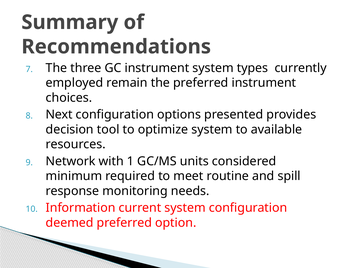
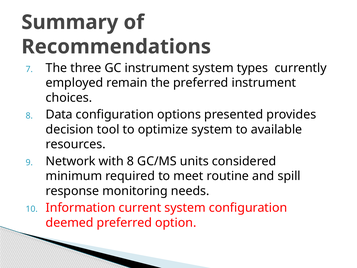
Next: Next -> Data (59, 114)
with 1: 1 -> 8 (131, 161)
